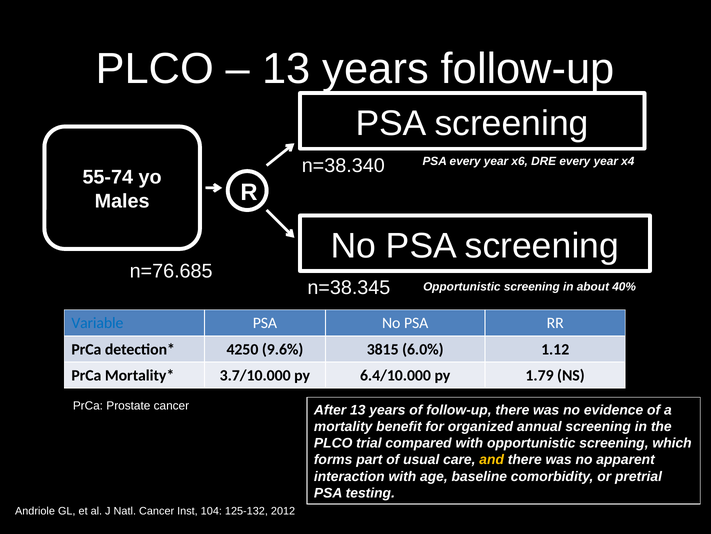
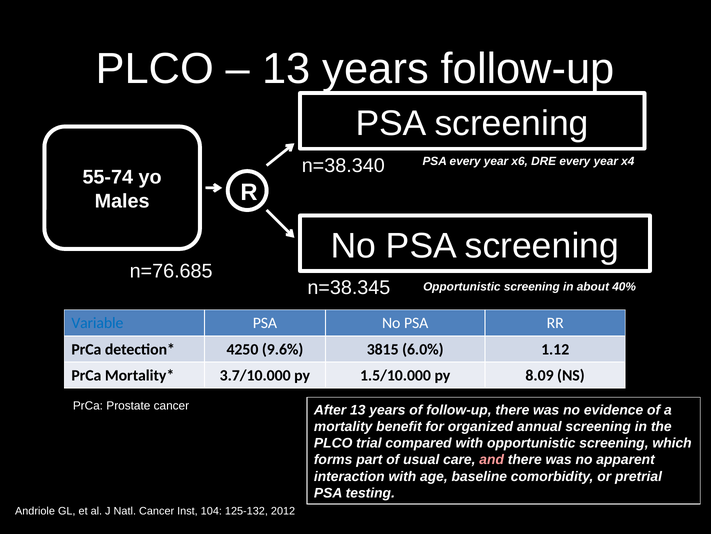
6.4/10.000: 6.4/10.000 -> 1.5/10.000 (395, 375)
1.79: 1.79 -> 8.09 (540, 375)
and colour: yellow -> pink (492, 459)
